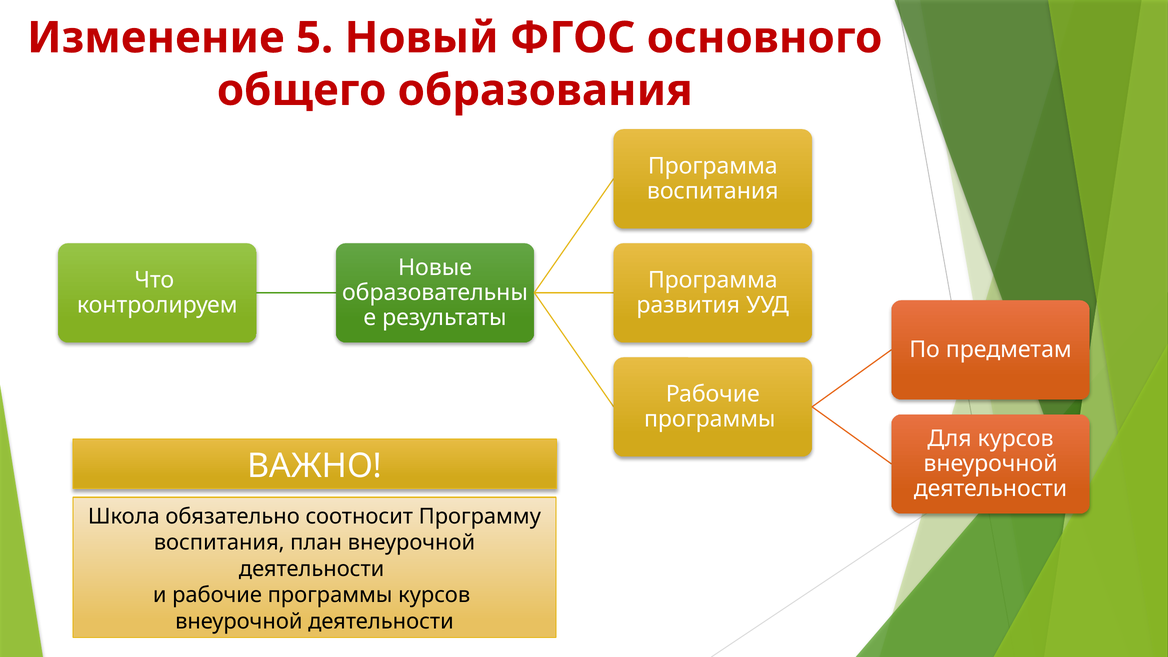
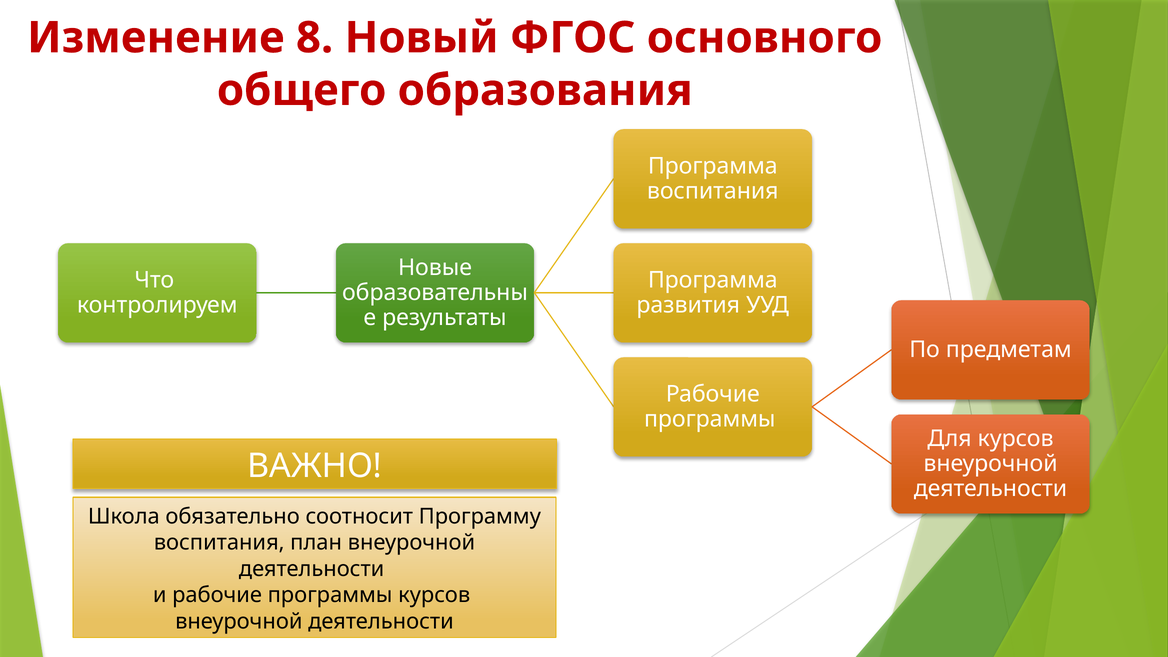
5: 5 -> 8 (315, 38)
